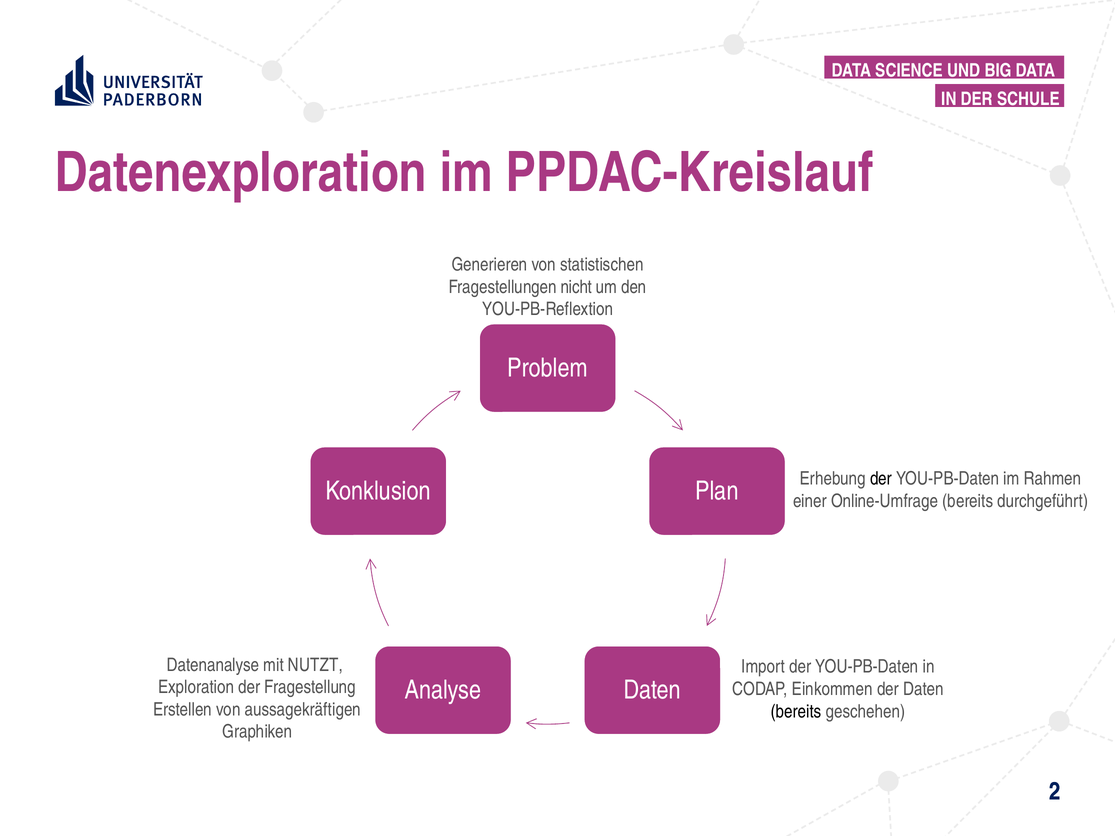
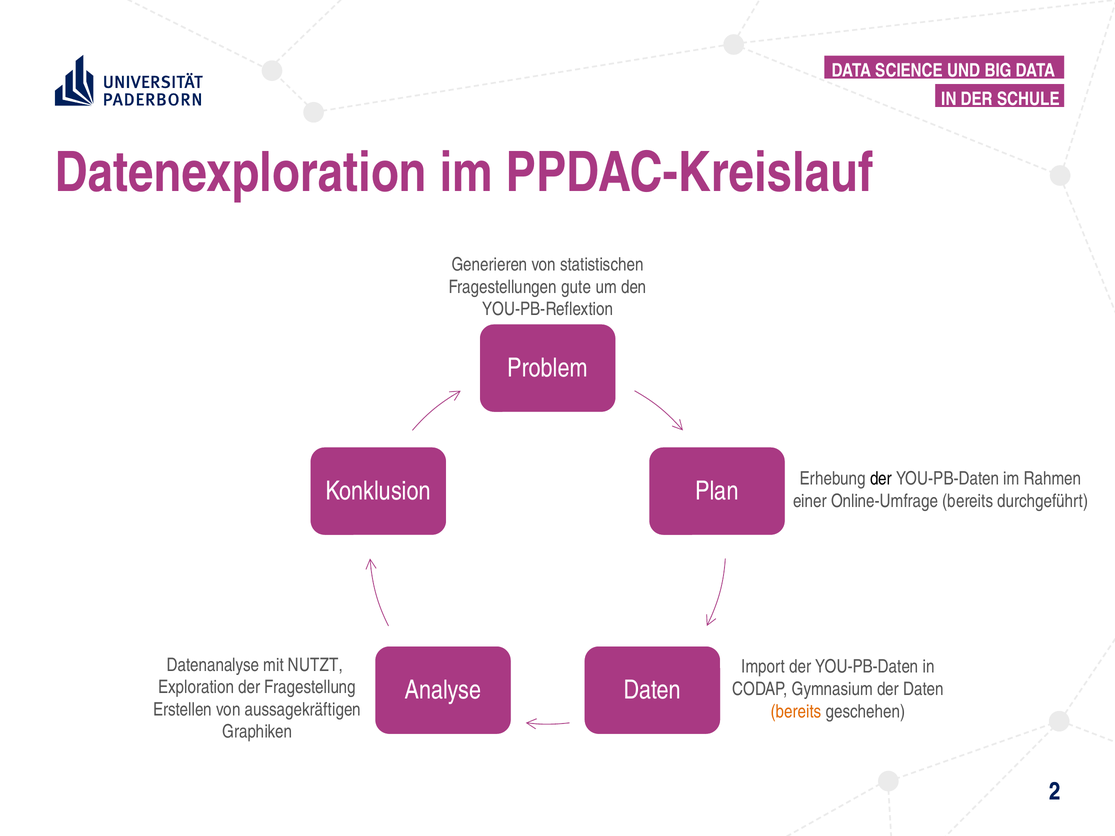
nicht: nicht -> gute (576, 287)
Einkommen: Einkommen -> Gymnasium (832, 689)
bereits colour: black -> orange (796, 712)
